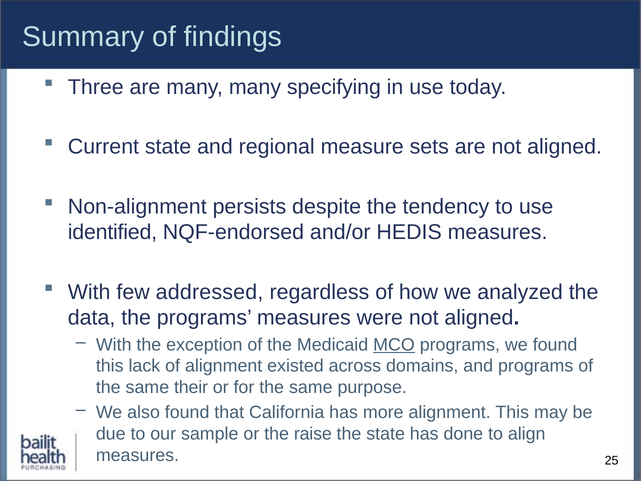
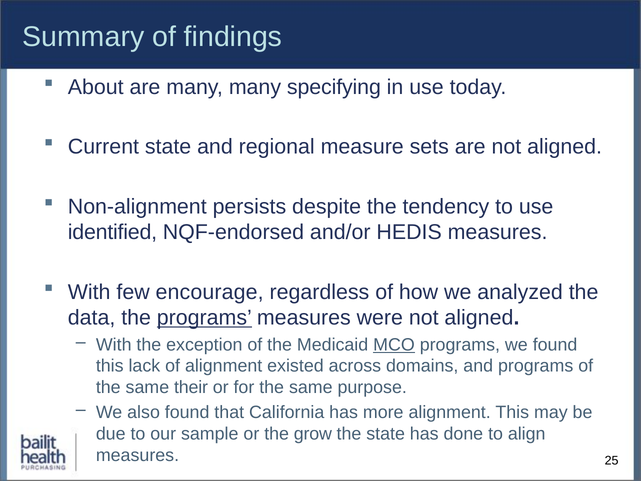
Three: Three -> About (96, 87)
addressed: addressed -> encourage (210, 292)
programs underline: none -> present (204, 318)
raise: raise -> grow (313, 434)
